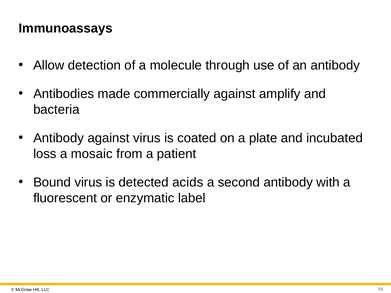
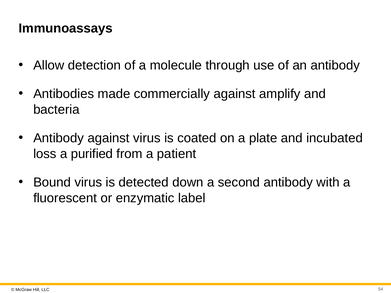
mosaic: mosaic -> purified (92, 154)
acids: acids -> down (188, 183)
